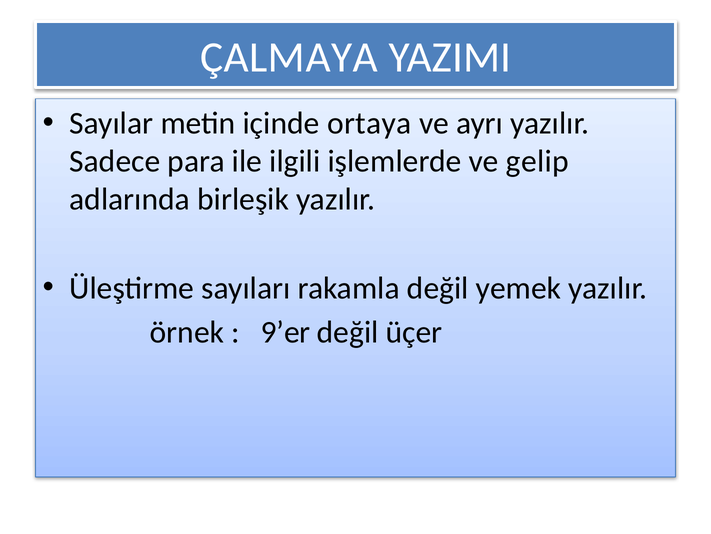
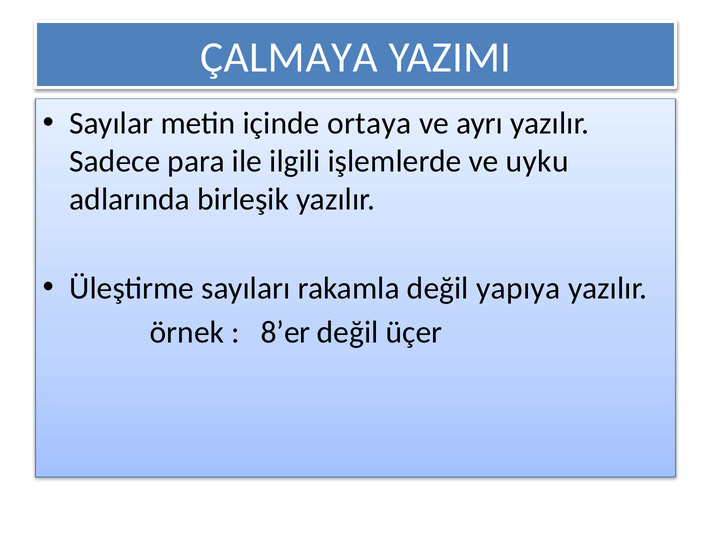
gelip: gelip -> uyku (537, 161)
yemek: yemek -> yapıya (518, 288)
9’er: 9’er -> 8’er (286, 332)
